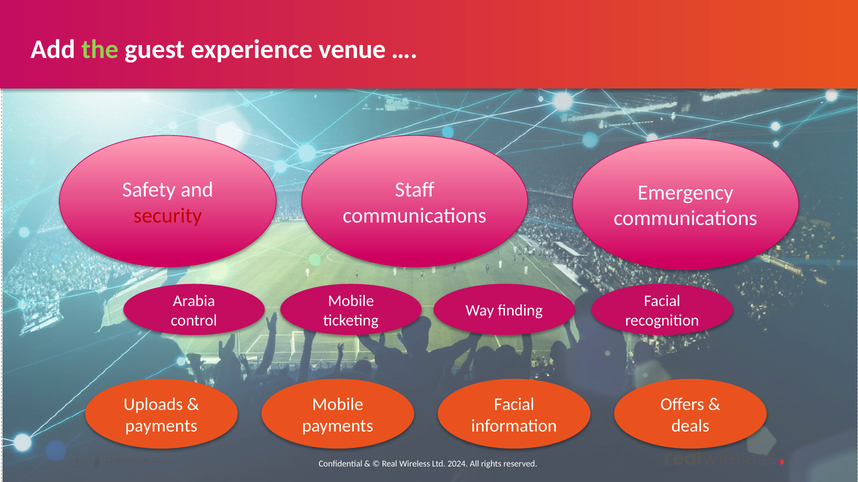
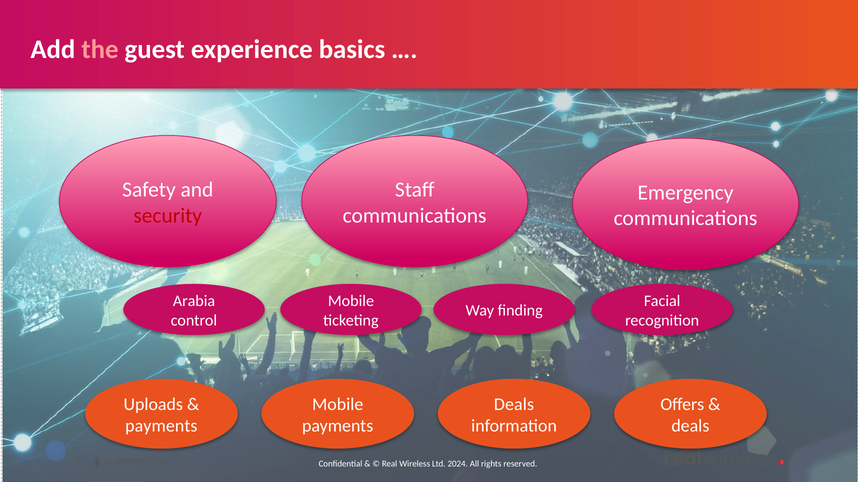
the colour: light green -> pink (100, 49)
venue: venue -> basics (352, 49)
Facial: Facial -> Deals (514, 405)
